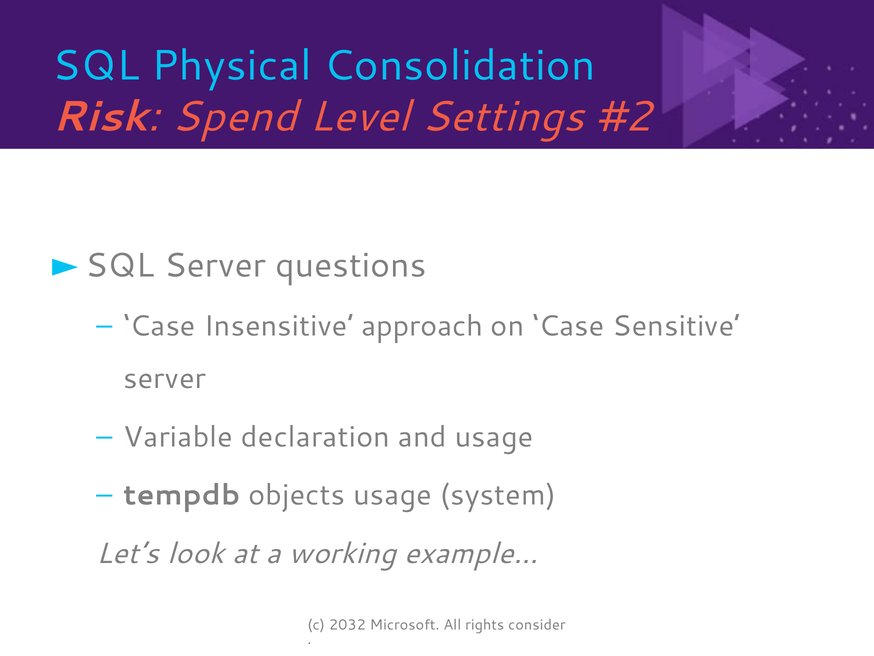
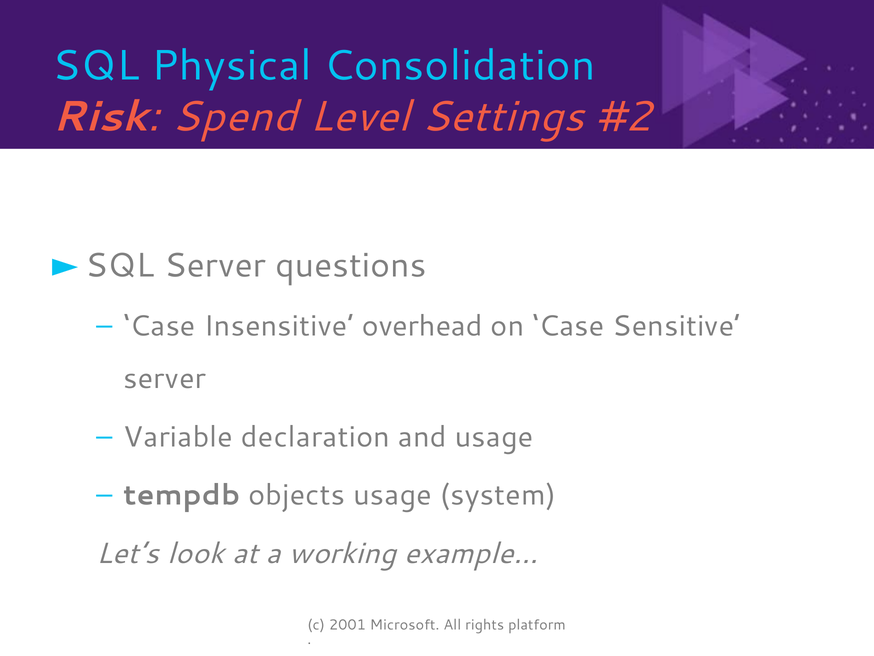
approach: approach -> overhead (422, 326)
2032: 2032 -> 2001 (347, 624)
consider: consider -> platform (537, 624)
